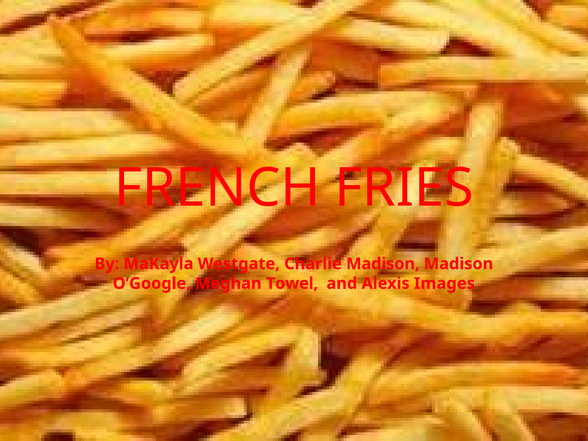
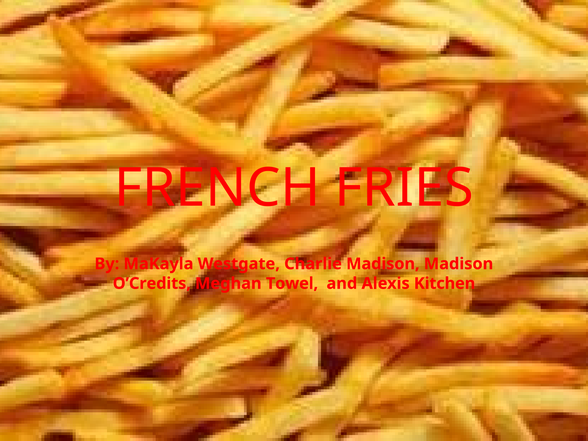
O’Google: O’Google -> O’Credits (152, 283)
Images: Images -> Kitchen (445, 283)
